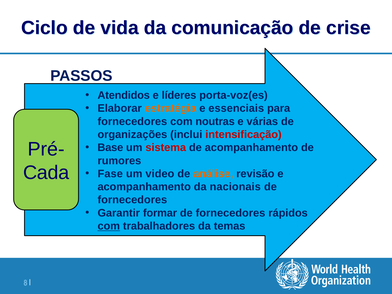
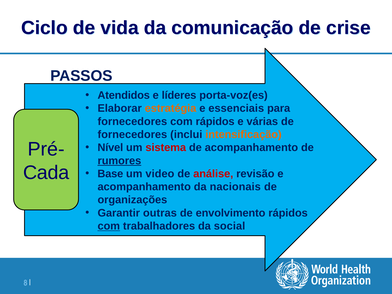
com noutras: noutras -> rápidos (215, 121)
organizações: organizações -> fornecedores (132, 135)
intensificação colour: red -> orange (243, 135)
Base: Base -> Nível (110, 148)
rumores underline: none -> present (119, 161)
Fase: Fase -> Base (110, 174)
análise colour: orange -> red (213, 174)
fornecedores: fornecedores -> organizações (132, 200)
formar: formar -> outras (160, 213)
fornecedores: fornecedores -> envolvimento (231, 213)
temas: temas -> social (230, 226)
